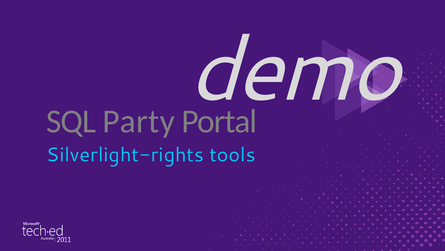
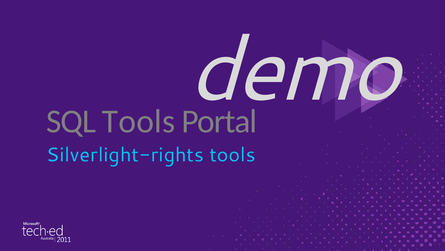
SQL Party: Party -> Tools (139, 121)
